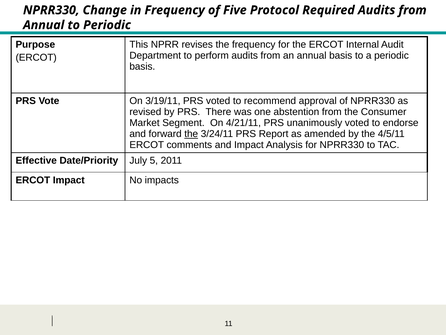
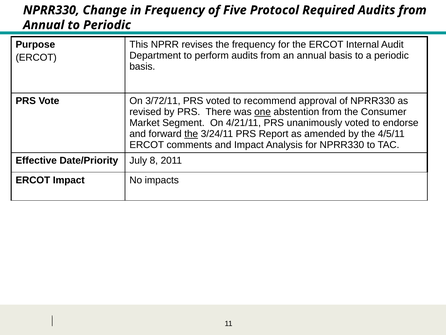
3/19/11: 3/19/11 -> 3/72/11 (163, 101)
one underline: none -> present (263, 112)
5: 5 -> 8 (154, 160)
